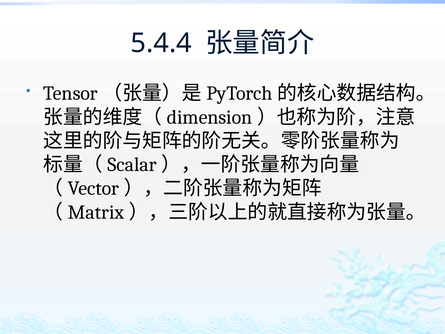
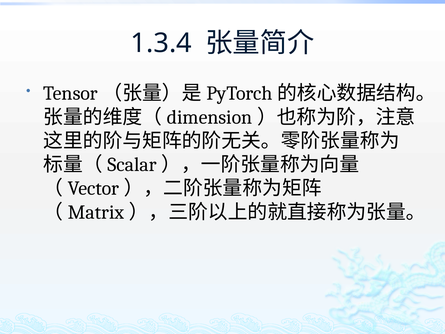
5.4.4: 5.4.4 -> 1.3.4 (161, 43)
